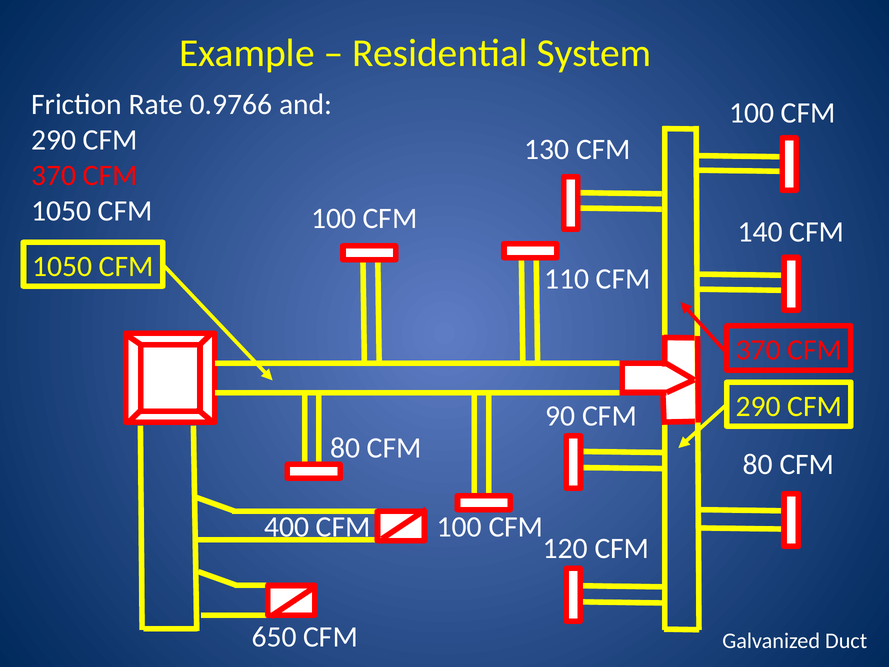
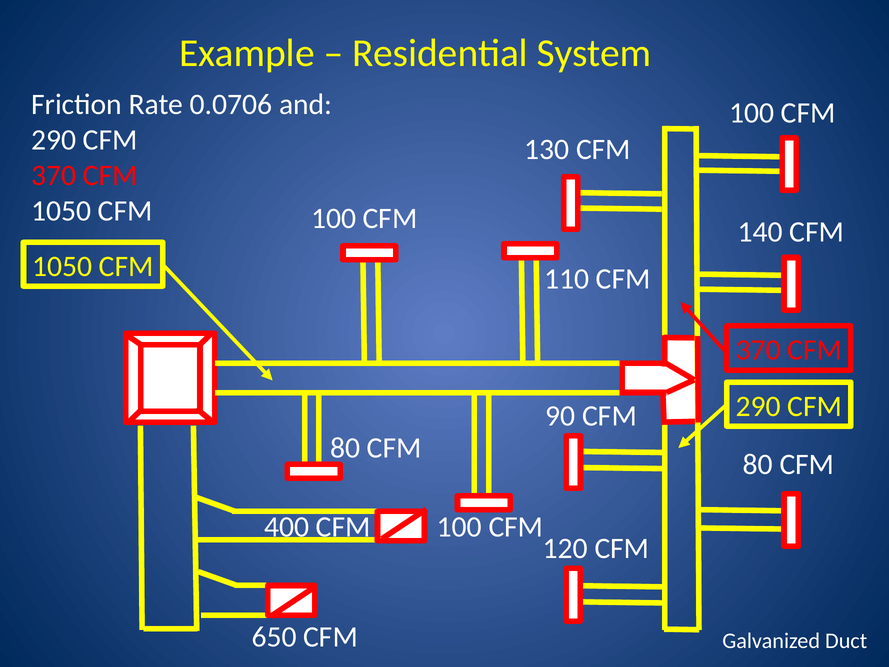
0.9766: 0.9766 -> 0.0706 (231, 104)
